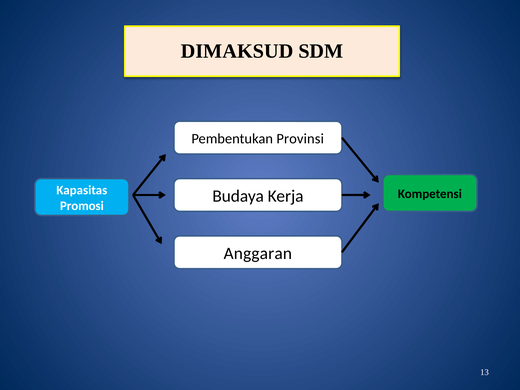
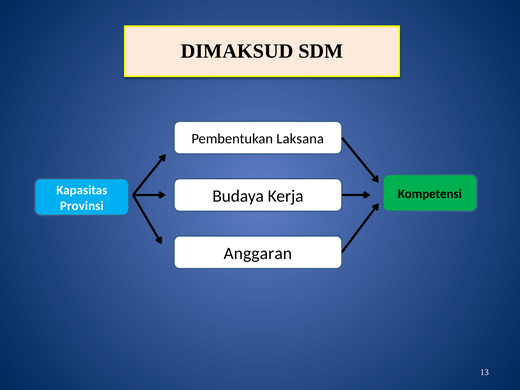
Provinsi: Provinsi -> Laksana (300, 139)
Promosi: Promosi -> Provinsi (82, 206)
